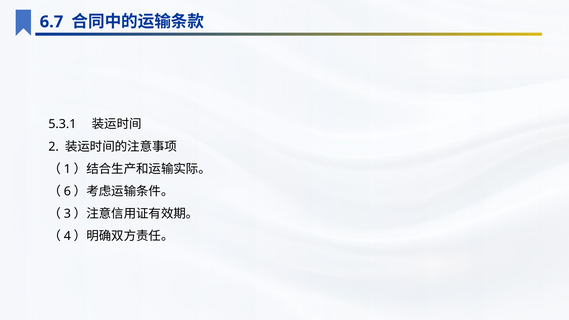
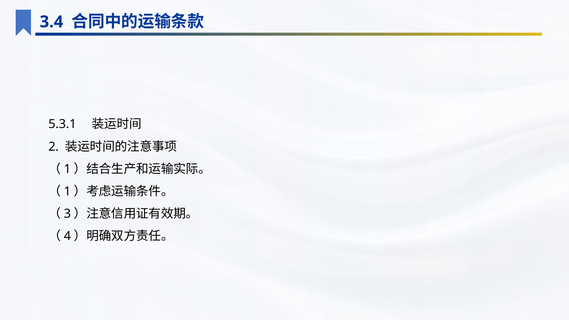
6.7: 6.7 -> 3.4 (51, 22)
6: 6 -> 1 (67, 191)
